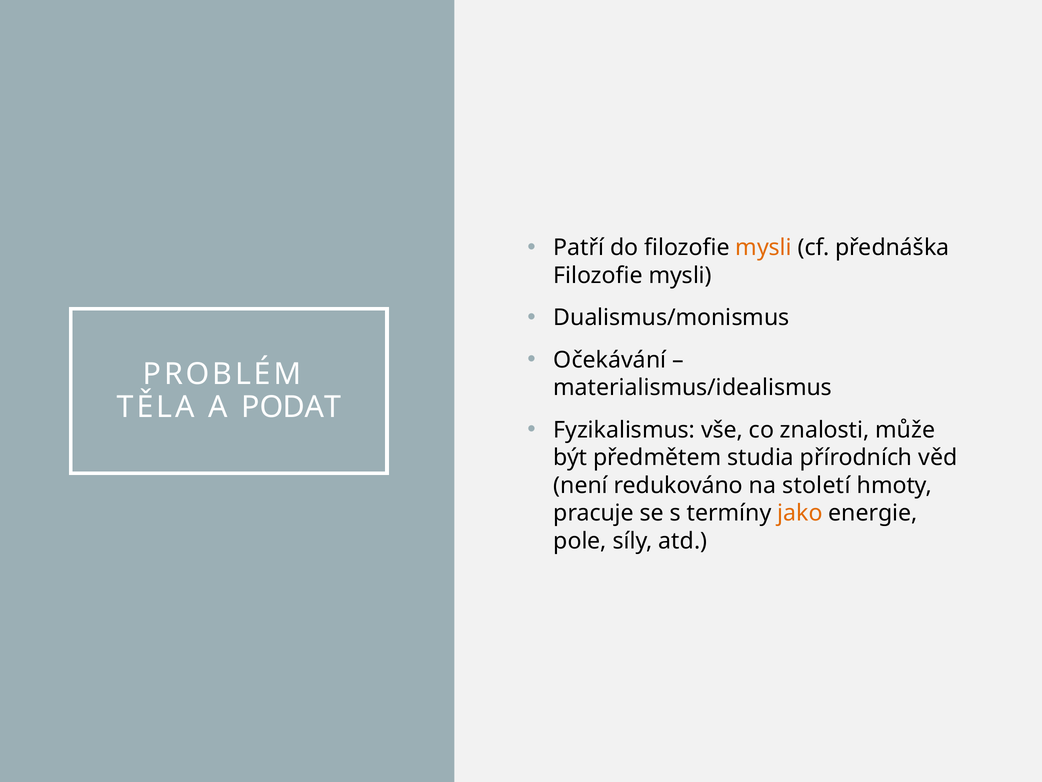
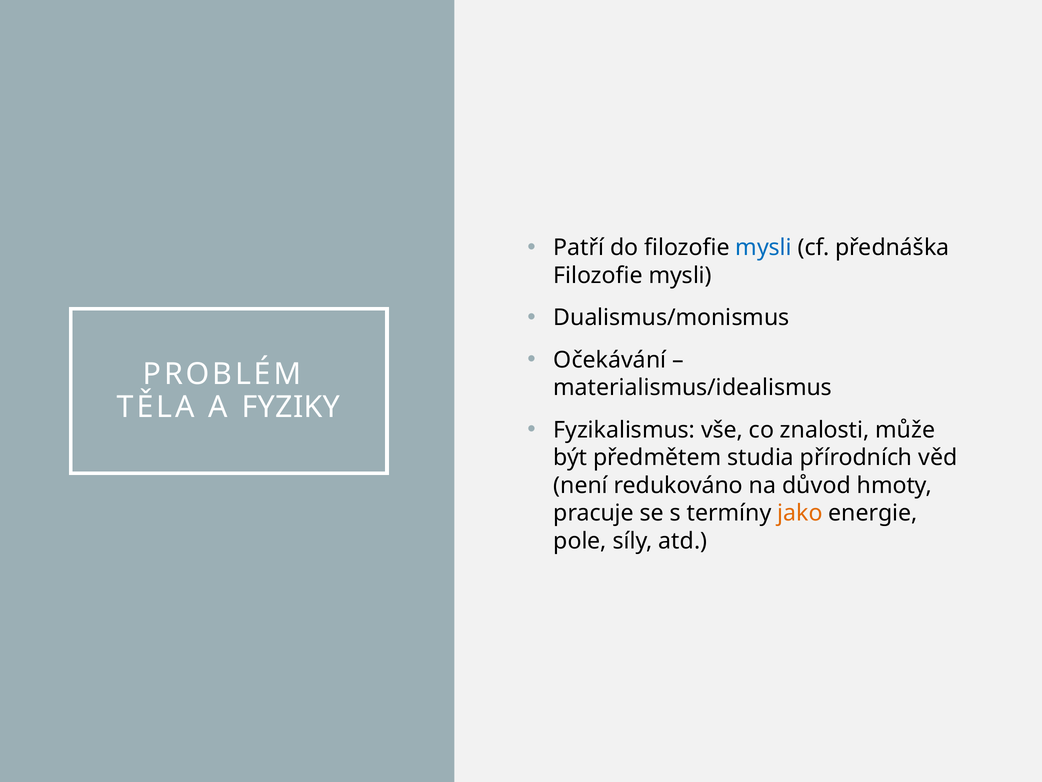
mysli colour: orange -> blue (764, 248)
PODAT: PODAT -> FYZIKY (291, 407)
století: století -> důvod (817, 485)
